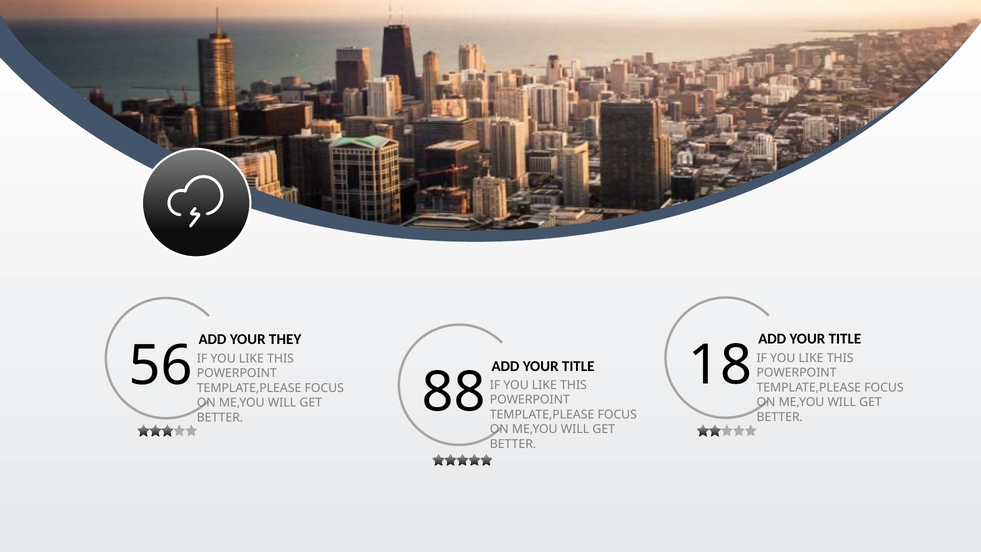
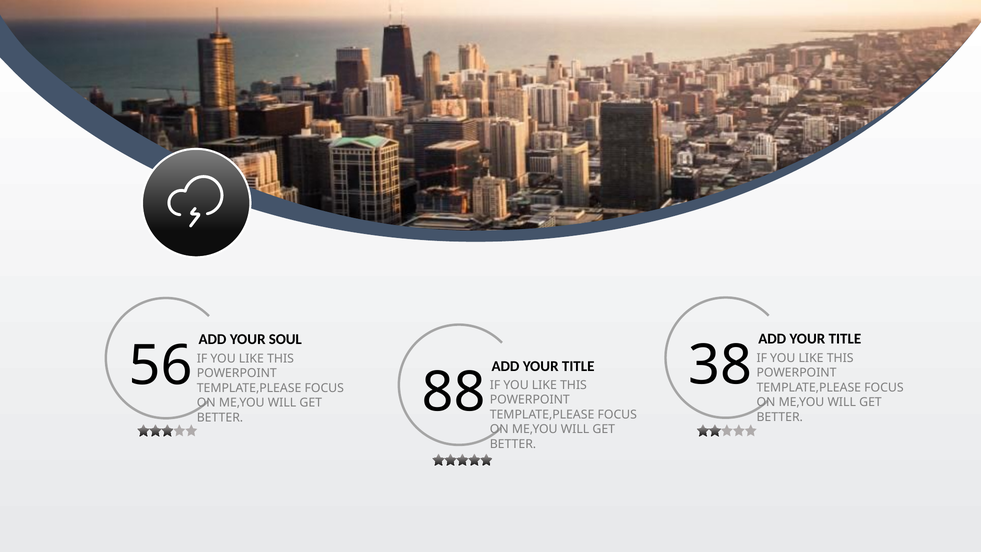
THEY: THEY -> SOUL (285, 339)
18: 18 -> 38 (720, 365)
